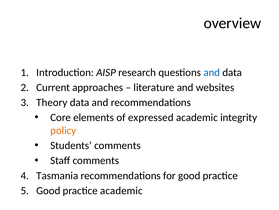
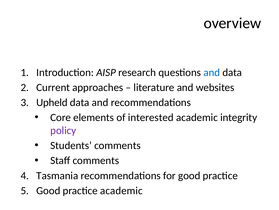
Theory: Theory -> Upheld (52, 102)
expressed: expressed -> interested (151, 117)
policy colour: orange -> purple (63, 130)
